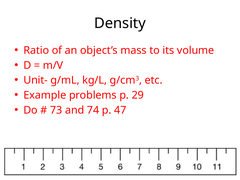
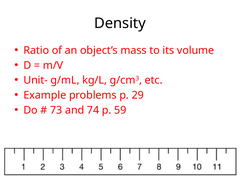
47: 47 -> 59 (120, 110)
